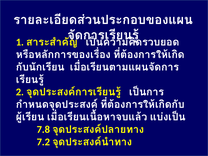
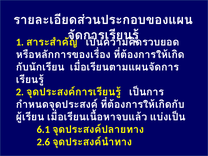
7.8: 7.8 -> 6.1 (43, 129)
7.2: 7.2 -> 2.6 (43, 142)
